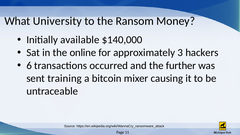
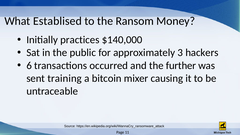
University: University -> Establised (57, 21)
available: available -> practices (80, 40)
online: online -> public (83, 53)
